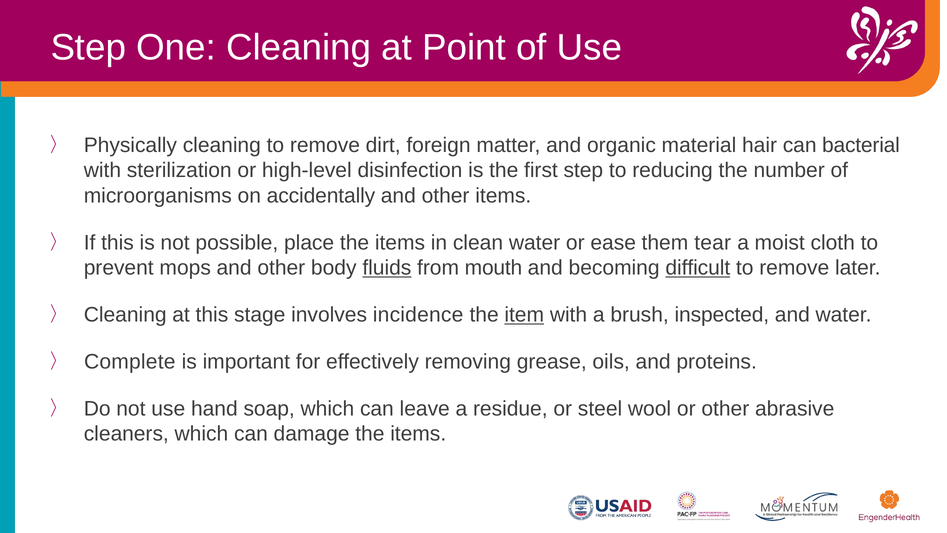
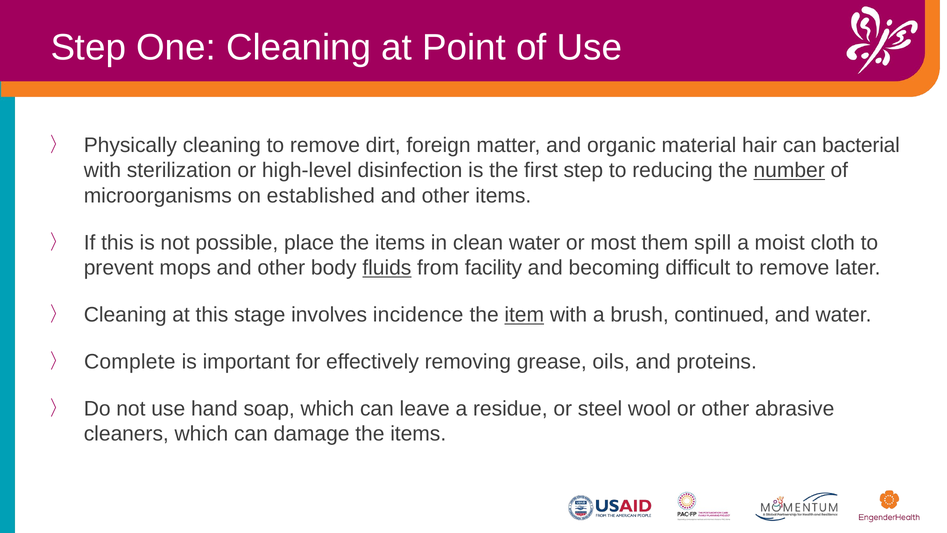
number underline: none -> present (789, 170)
accidentally: accidentally -> established (321, 196)
ease: ease -> most (613, 242)
tear: tear -> spill (713, 242)
mouth: mouth -> facility (493, 268)
difficult underline: present -> none (698, 268)
inspected: inspected -> continued (722, 315)
